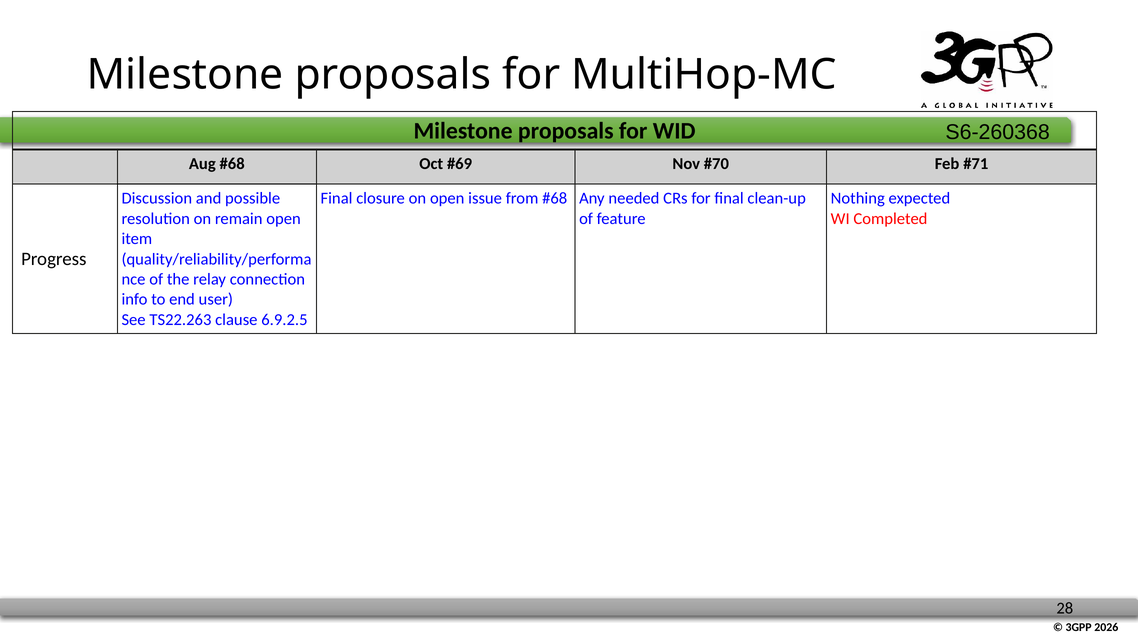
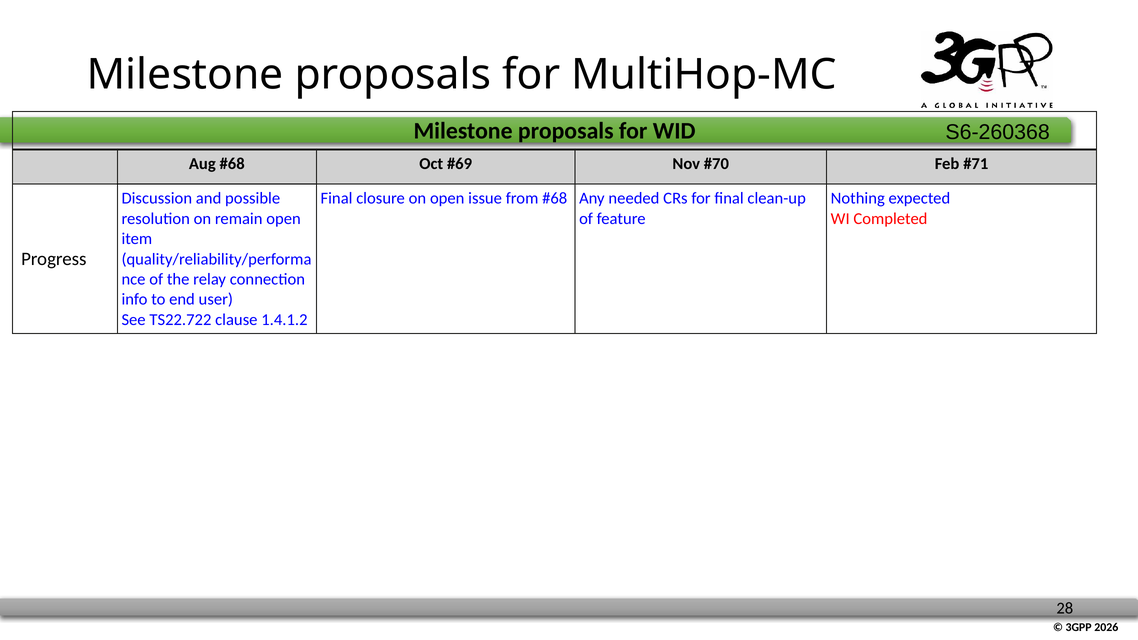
TS22.263: TS22.263 -> TS22.722 (180, 320)
6.9.2.5: 6.9.2.5 -> 1.4.1.2 (284, 320)
